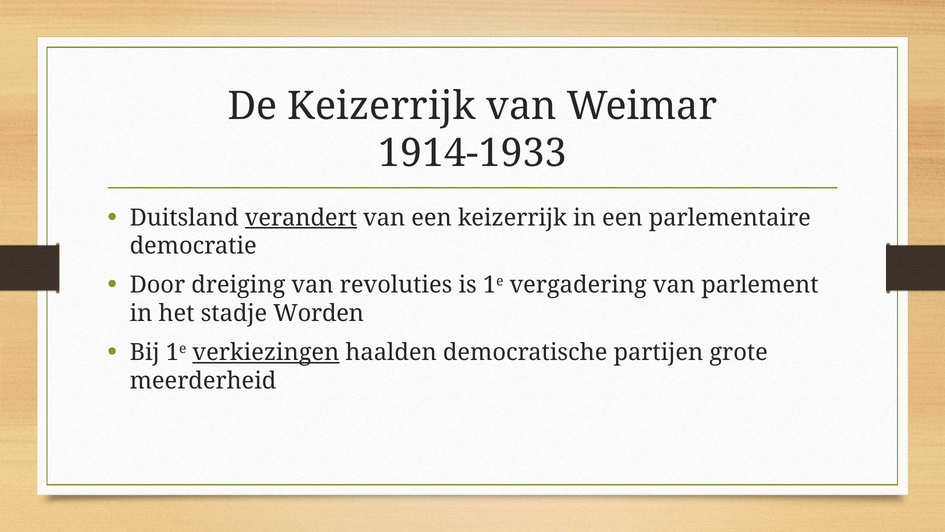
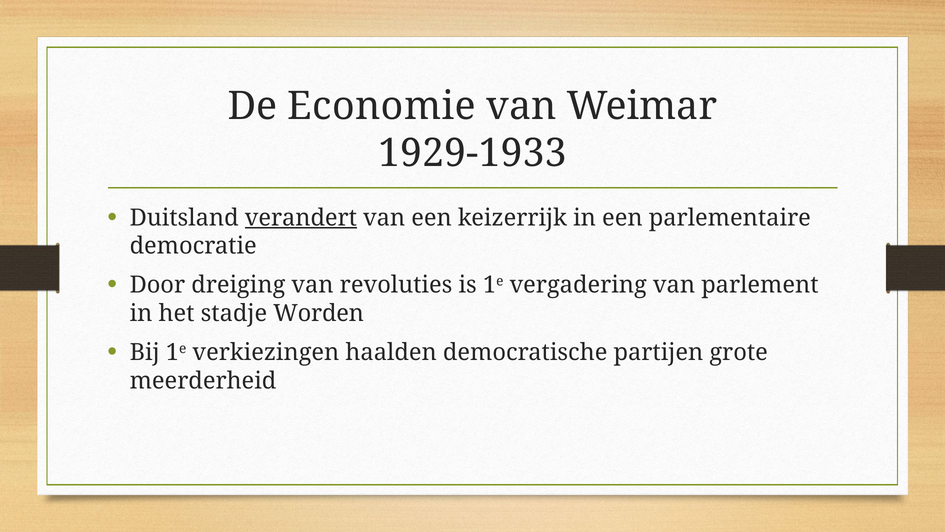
De Keizerrijk: Keizerrijk -> Economie (382, 106)
1914-1933: 1914-1933 -> 1929-1933 (472, 153)
verkiezingen underline: present -> none (266, 352)
